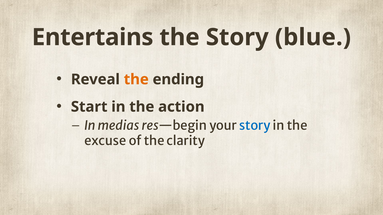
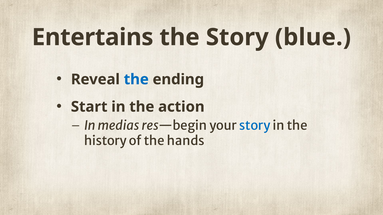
the colour: orange -> blue (136, 80)
excuse: excuse -> history (105, 141)
clarity: clarity -> hands (186, 141)
